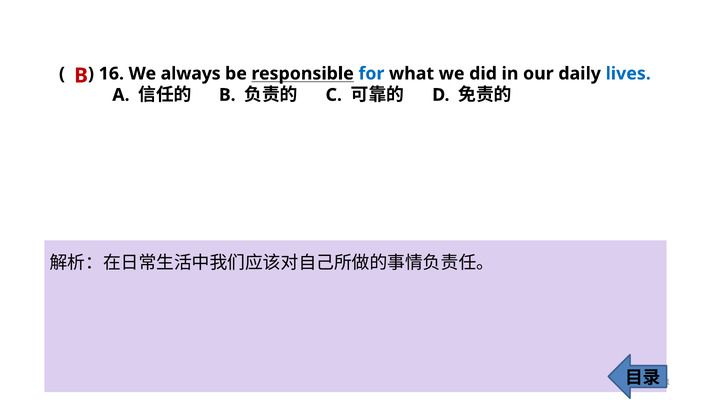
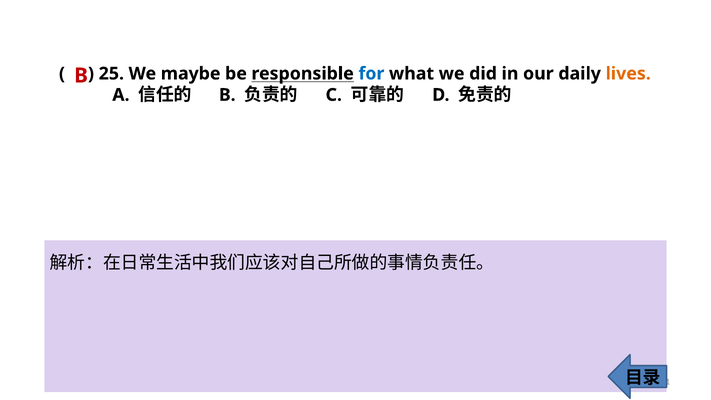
16: 16 -> 25 (111, 74)
always: always -> maybe (191, 74)
lives colour: blue -> orange (628, 74)
